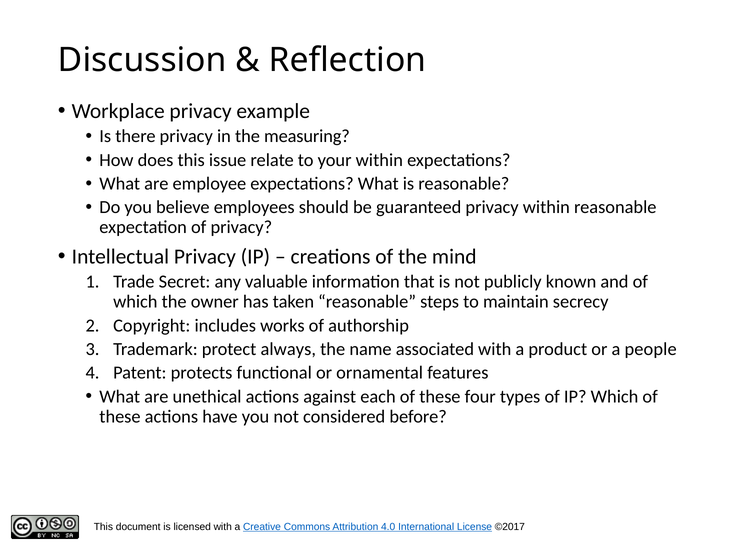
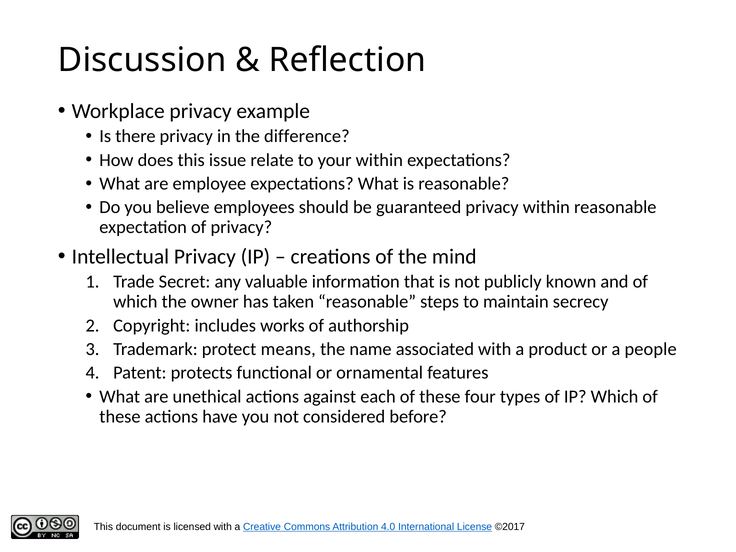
measuring: measuring -> difference (307, 136)
always: always -> means (288, 349)
